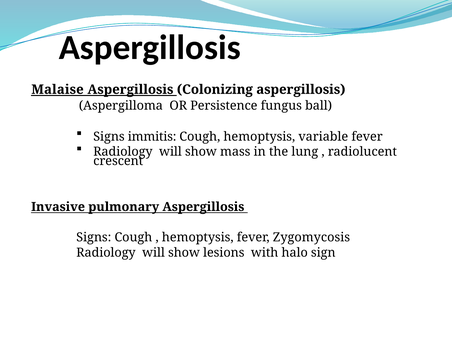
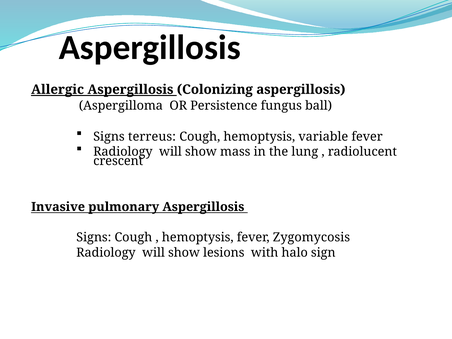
Malaise: Malaise -> Allergic (58, 90)
immitis: immitis -> terreus (152, 137)
